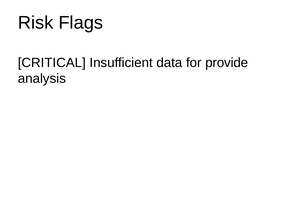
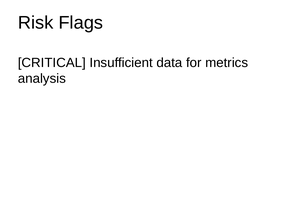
provide: provide -> metrics (227, 63)
